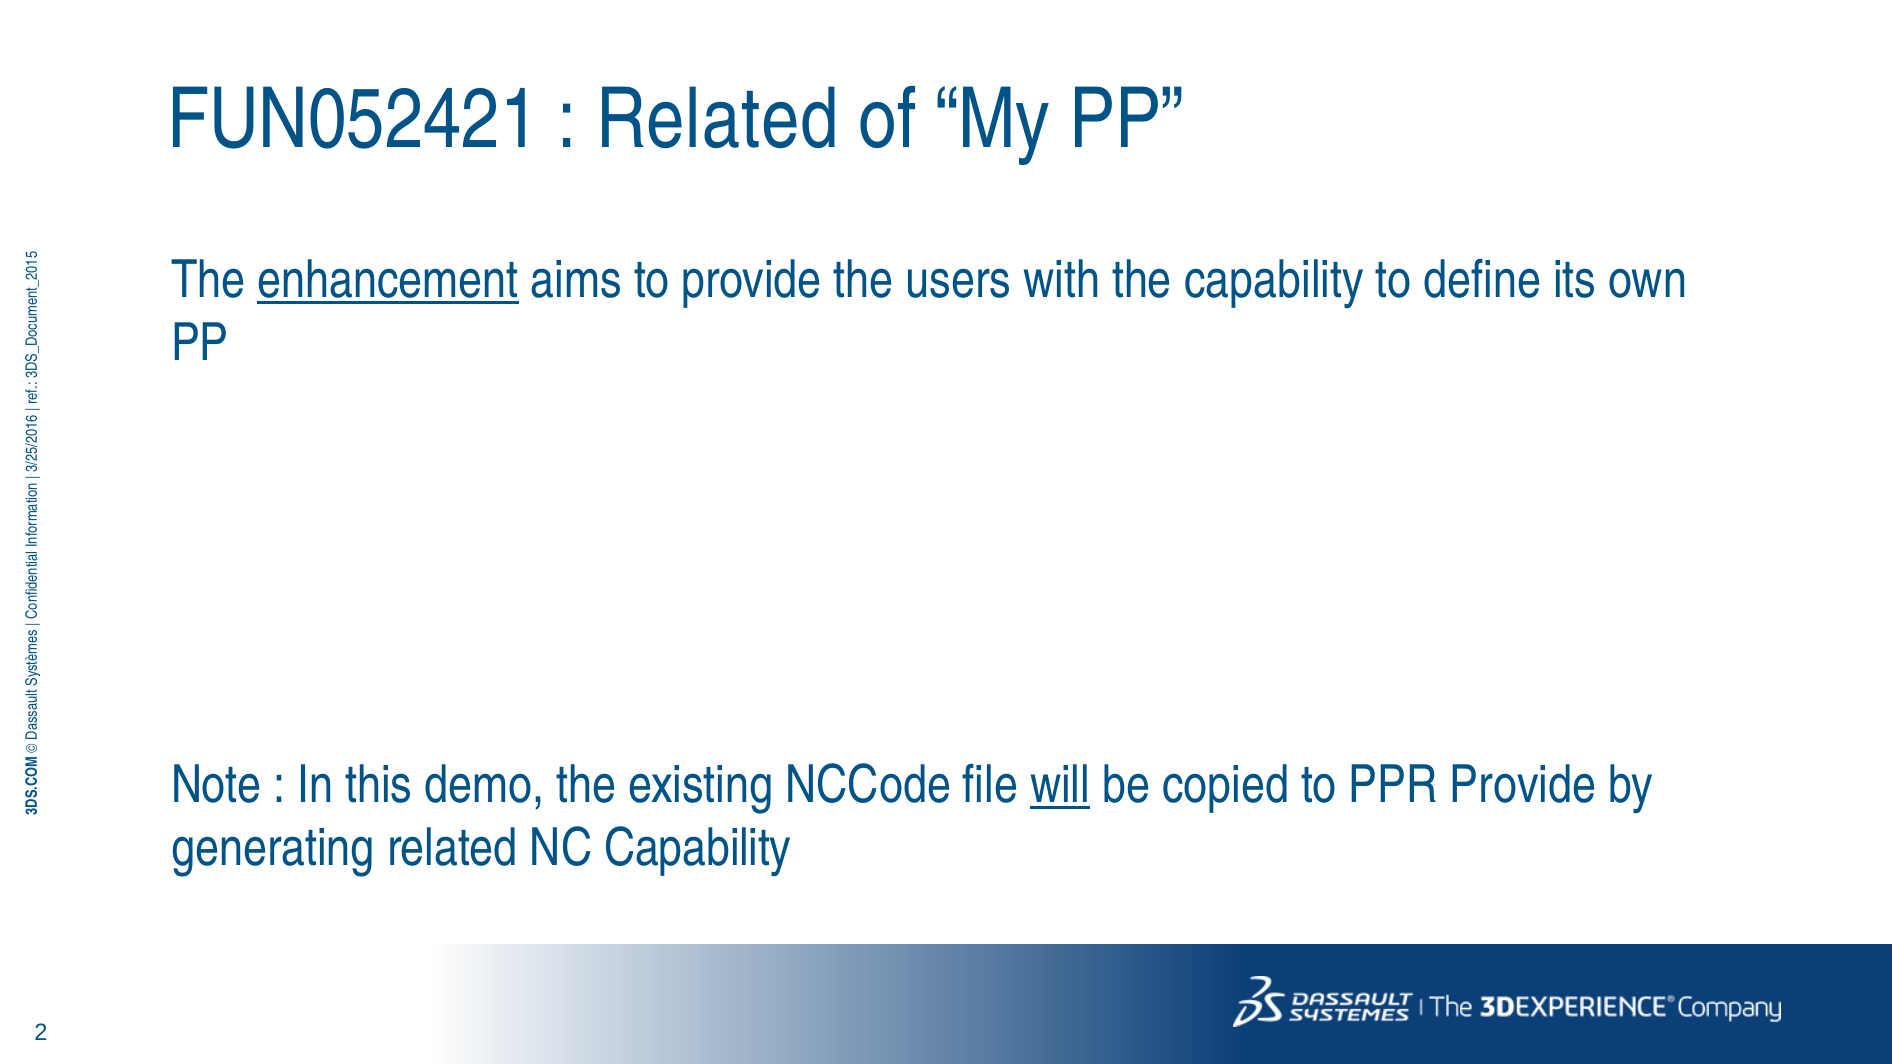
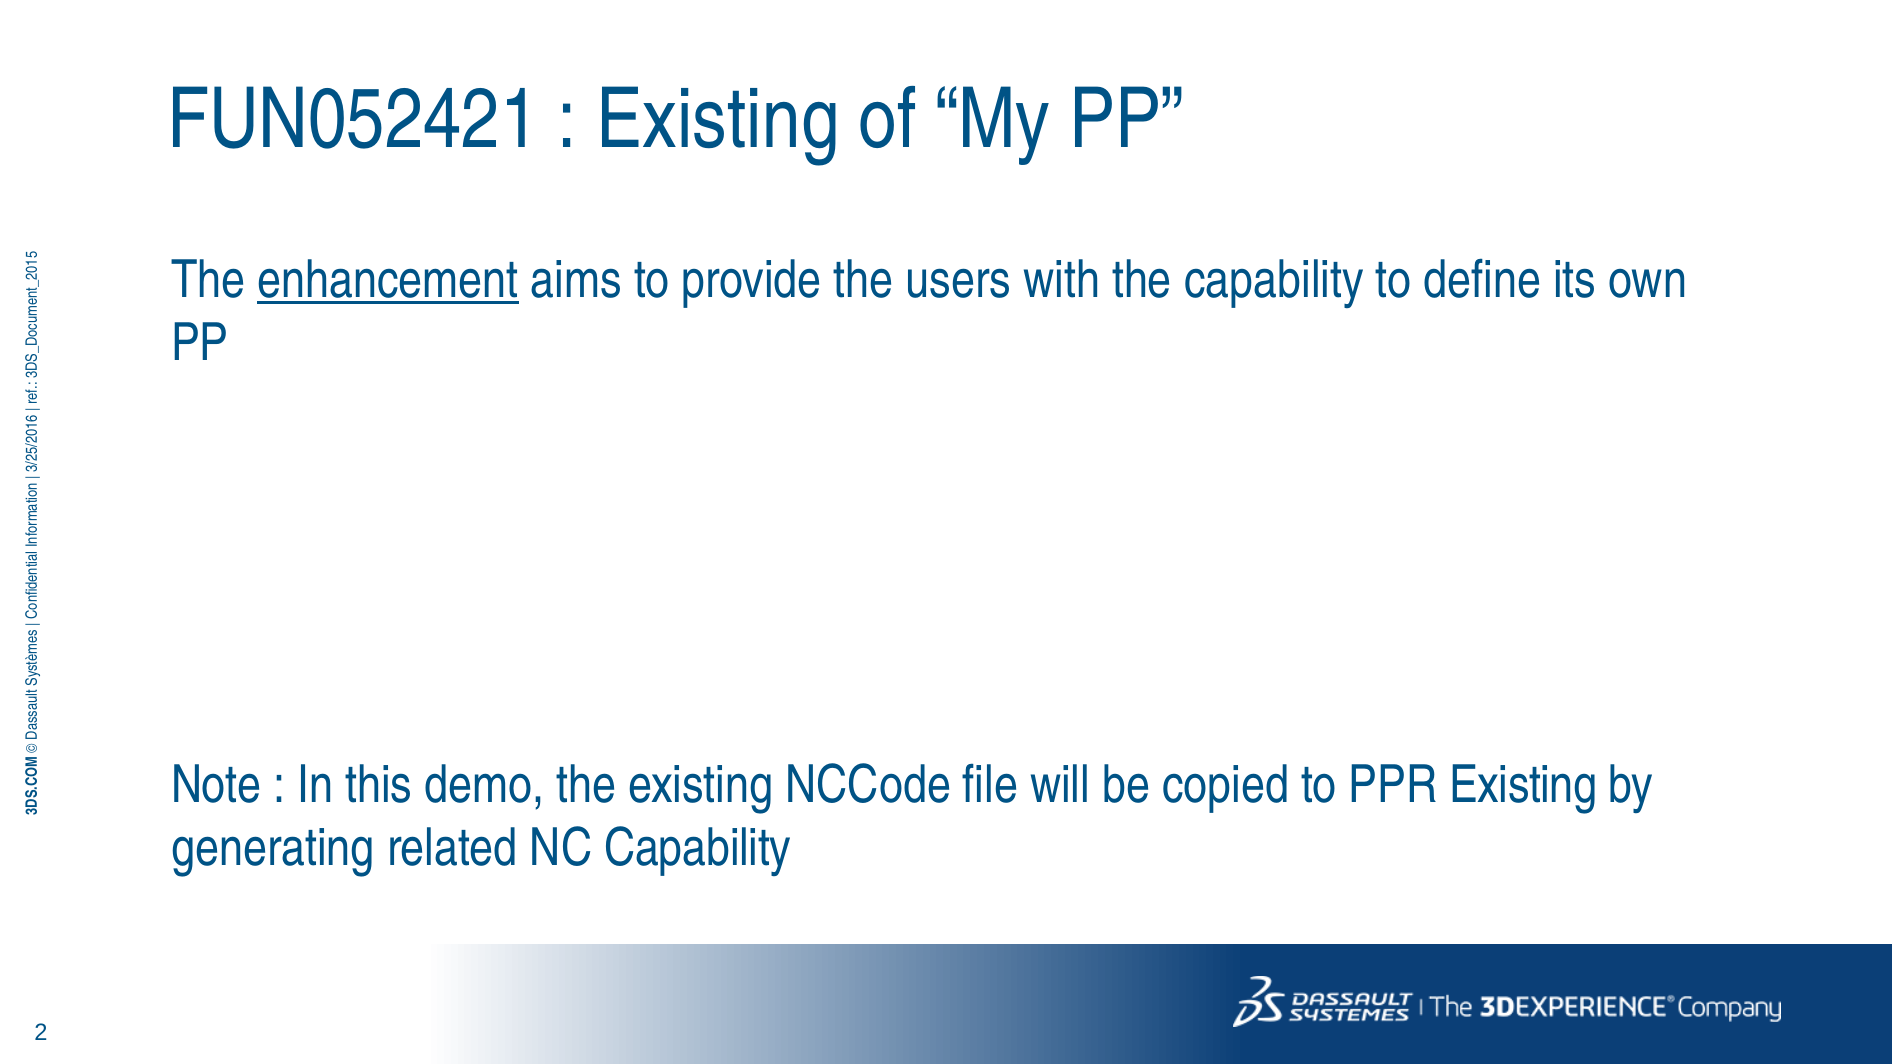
Related: Related -> Existing (718, 119)
will underline: present -> none (1060, 785)
PPR Provide: Provide -> Existing (1523, 785)
